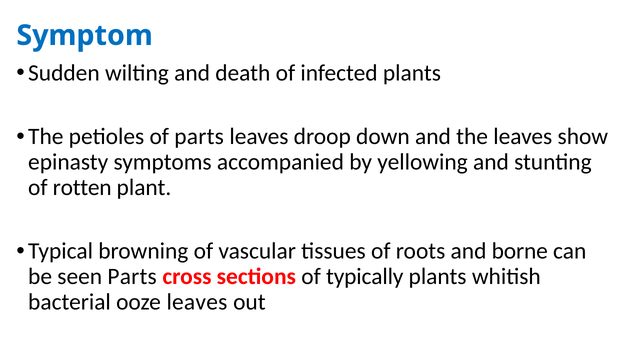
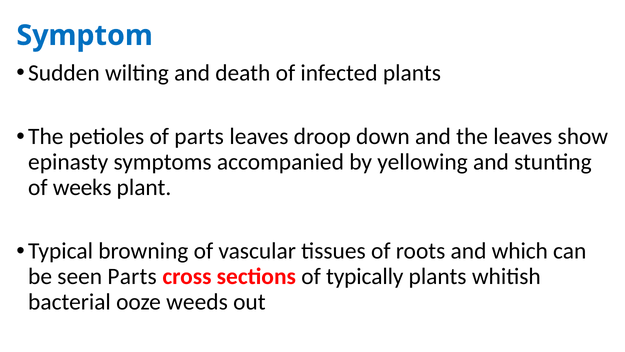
rotten: rotten -> weeks (82, 187)
borne: borne -> which (520, 251)
ooze leaves: leaves -> weeds (197, 301)
